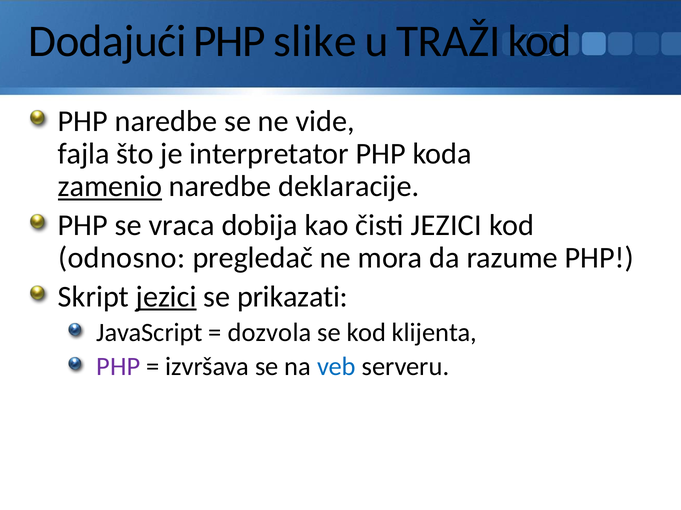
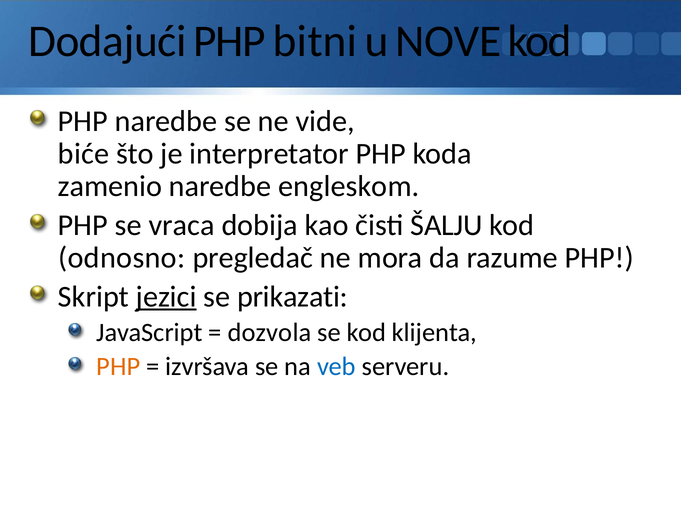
slike: slike -> bitni (315, 41)
TRAŽI: TRAŽI -> NOVE (448, 41)
fajla: fajla -> biće (84, 154)
zamenio underline: present -> none (110, 187)
deklaracije: deklaracije -> engleskom (349, 187)
čisti JEZICI: JEZICI -> ŠALJU (447, 225)
PHP colour: purple -> orange (118, 367)
